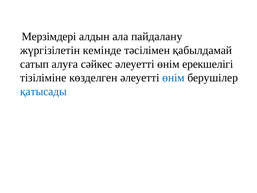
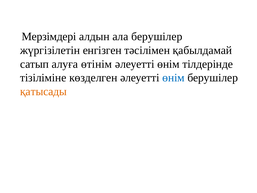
ала пайдалану: пайдалану -> берушілер (157, 37)
кемінде: кемінде -> енгізген (102, 50)
сәйкес: сәйкес -> өтінім (97, 64)
ерекшелігі: ерекшелігі -> тілдерінде (208, 64)
қатысады colour: blue -> orange (43, 91)
